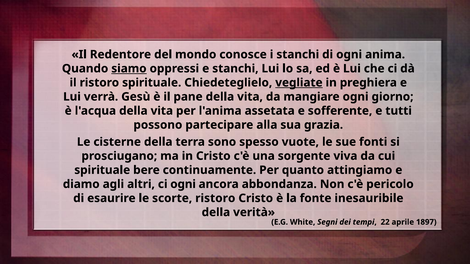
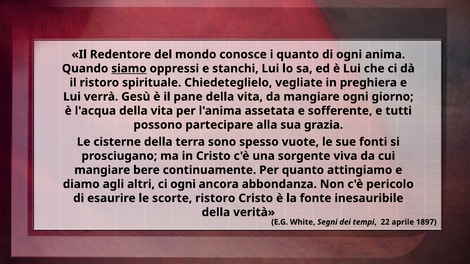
i stanchi: stanchi -> quanto (298, 55)
vegliate underline: present -> none (299, 83)
spirituale: spirituale -> mangiare (102, 170)
